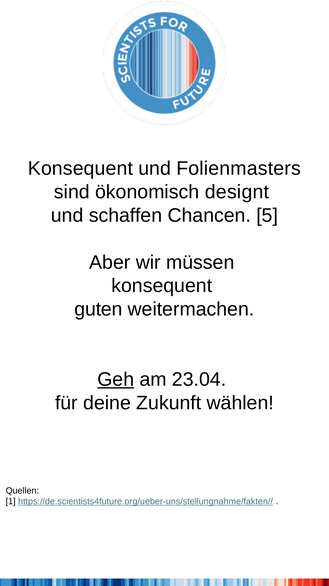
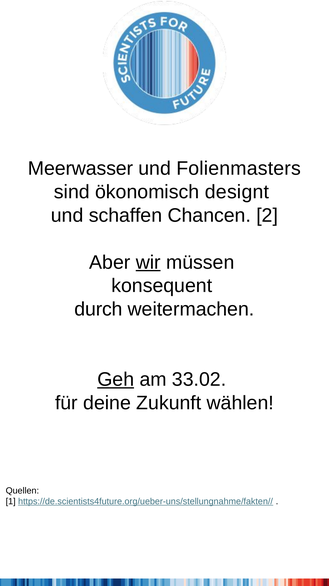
Konsequent: Konsequent -> Meerwasser (81, 168)
5: 5 -> 2 (267, 215)
wir underline: none -> present (148, 262)
guten: guten -> durch (98, 309)
23.04: 23.04 -> 33.02 (199, 379)
